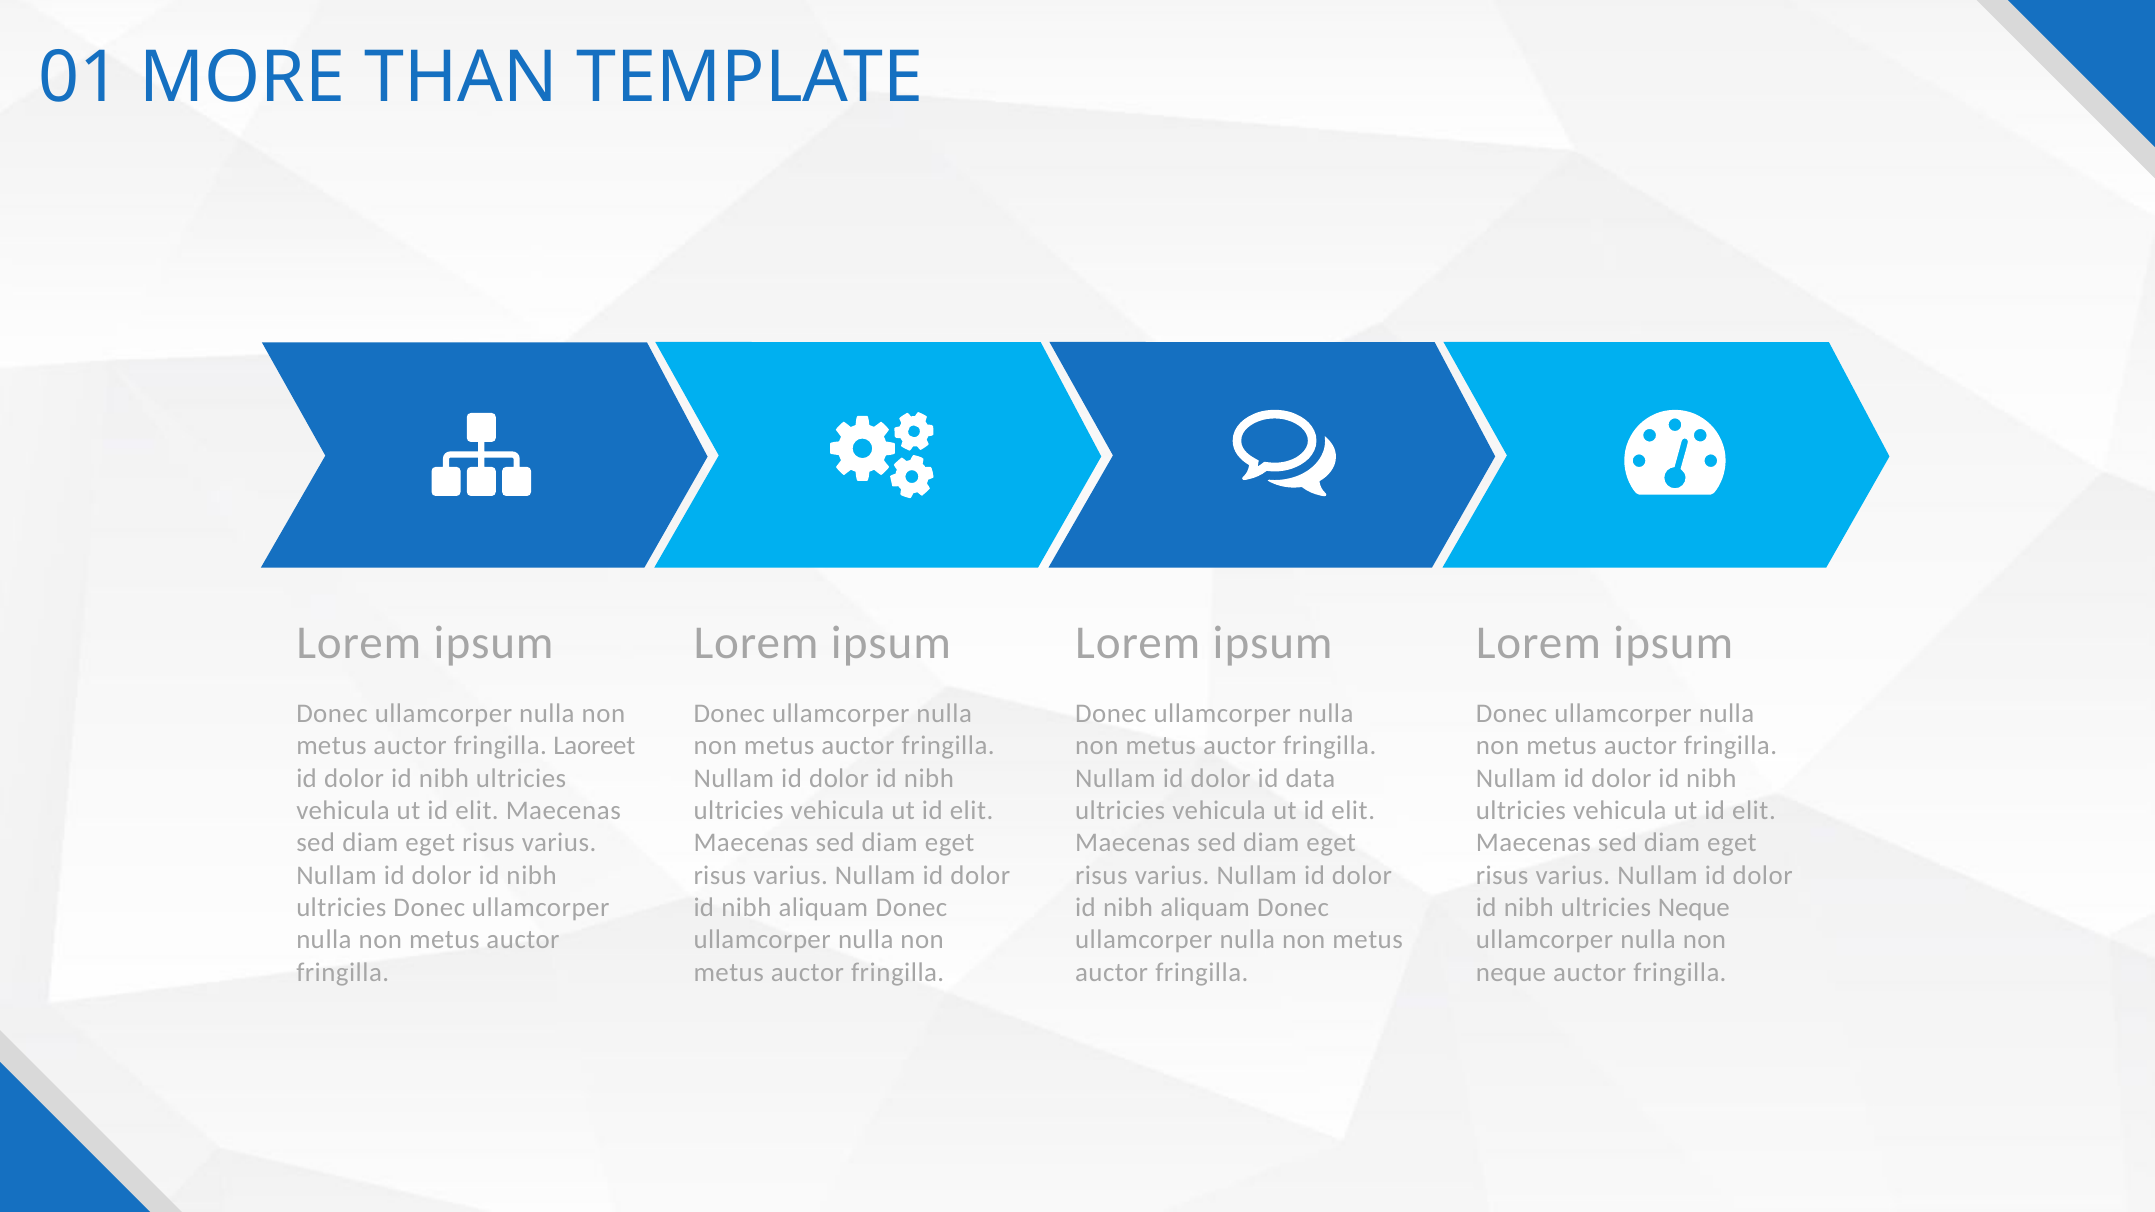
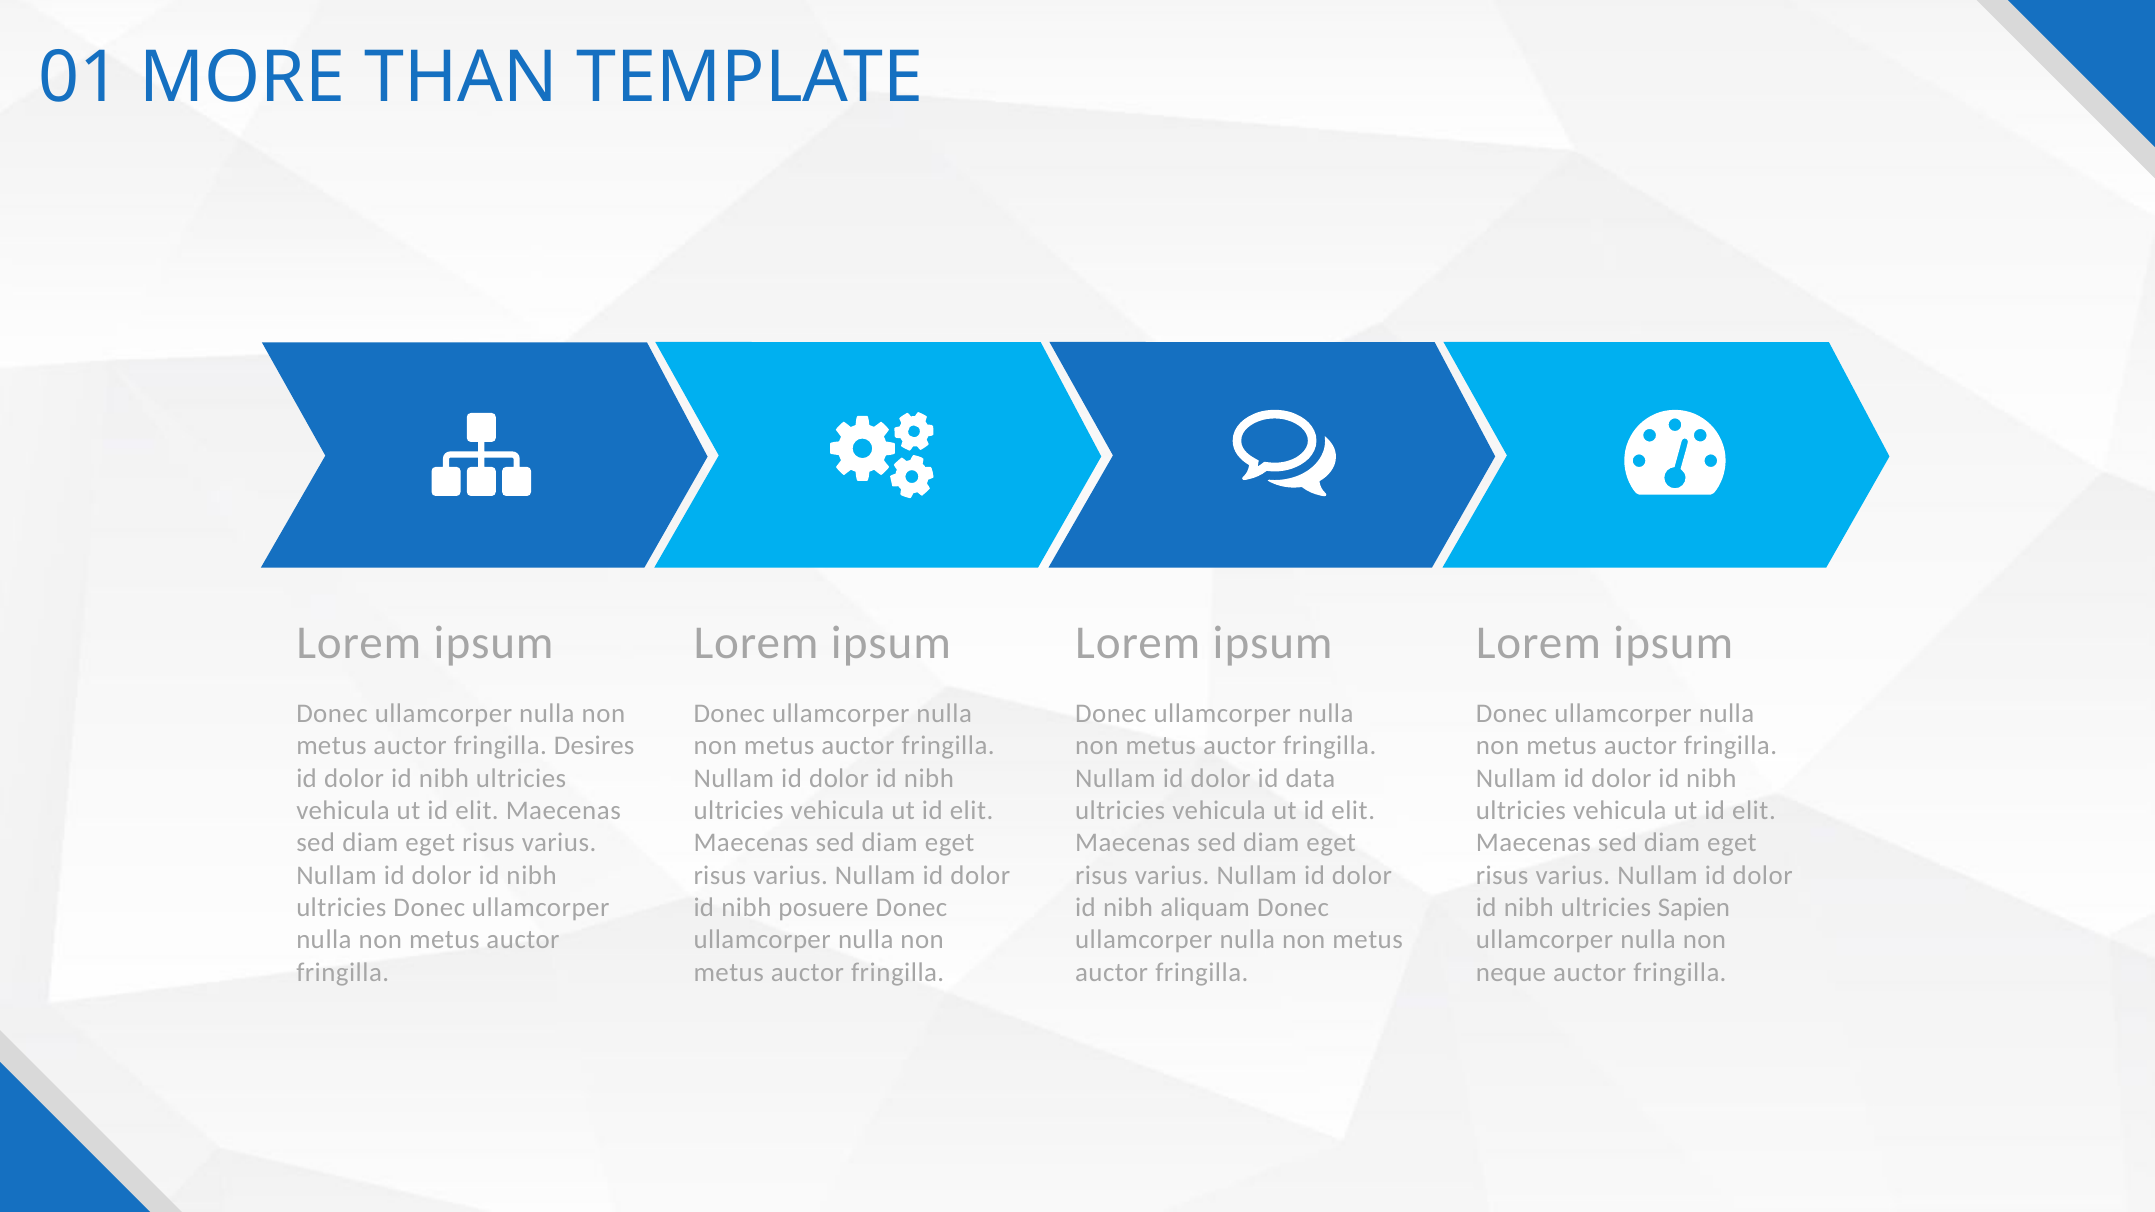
Laoreet: Laoreet -> Desires (594, 746)
aliquam: aliquam -> posuere (824, 908)
ultricies Neque: Neque -> Sapien (1694, 908)
